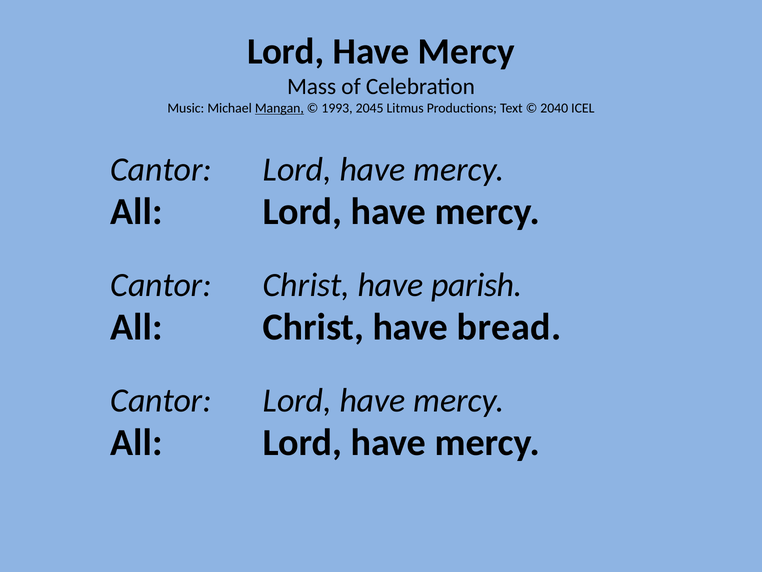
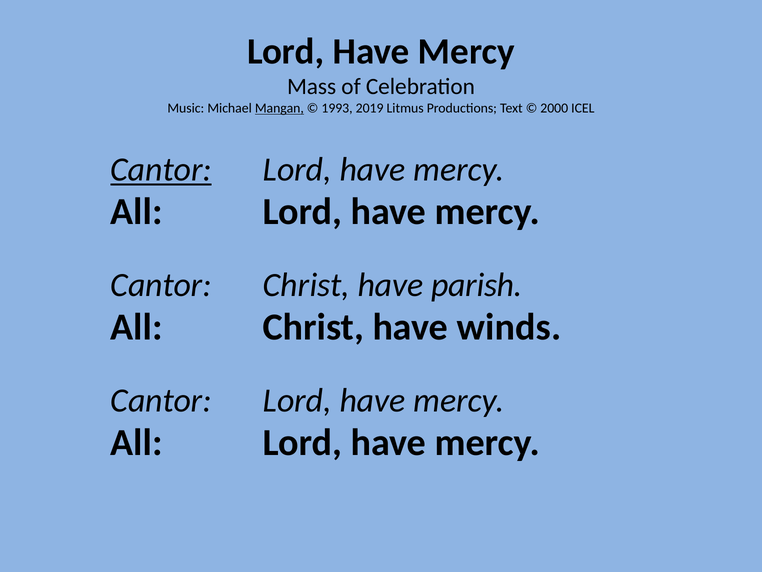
2045: 2045 -> 2019 (370, 108)
2040: 2040 -> 2000 (554, 108)
Cantor underline: none -> present (161, 170)
bread: bread -> winds (509, 327)
